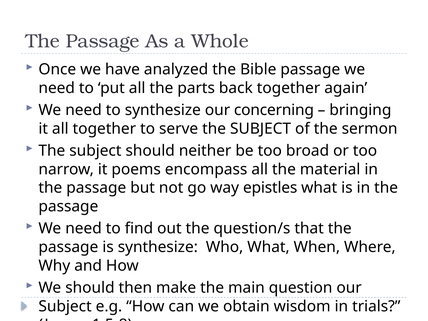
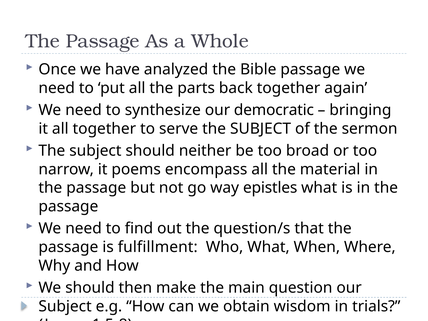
concerning: concerning -> democratic (274, 110)
is synthesize: synthesize -> fulfillment (158, 247)
